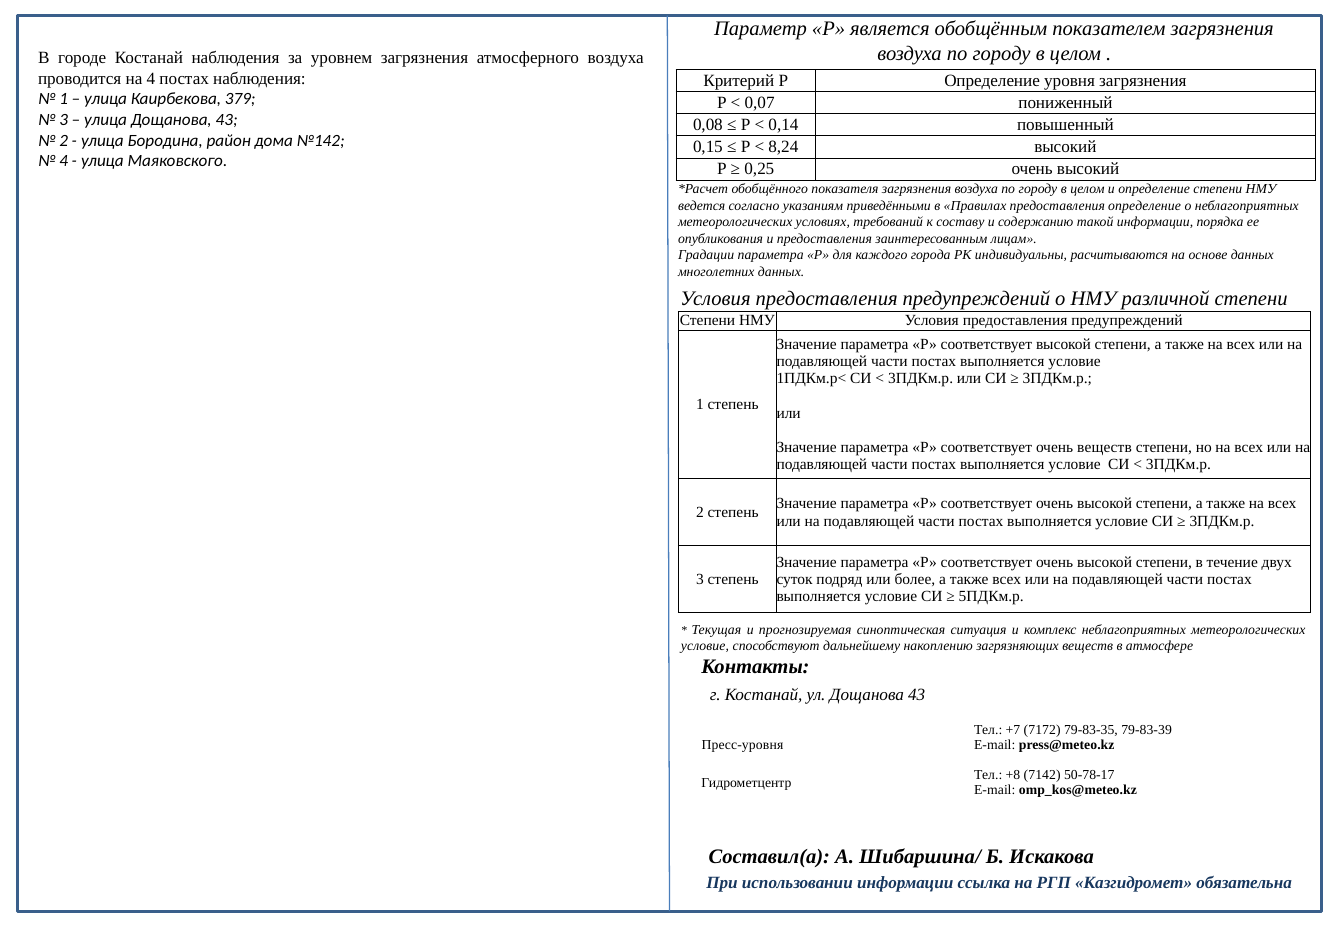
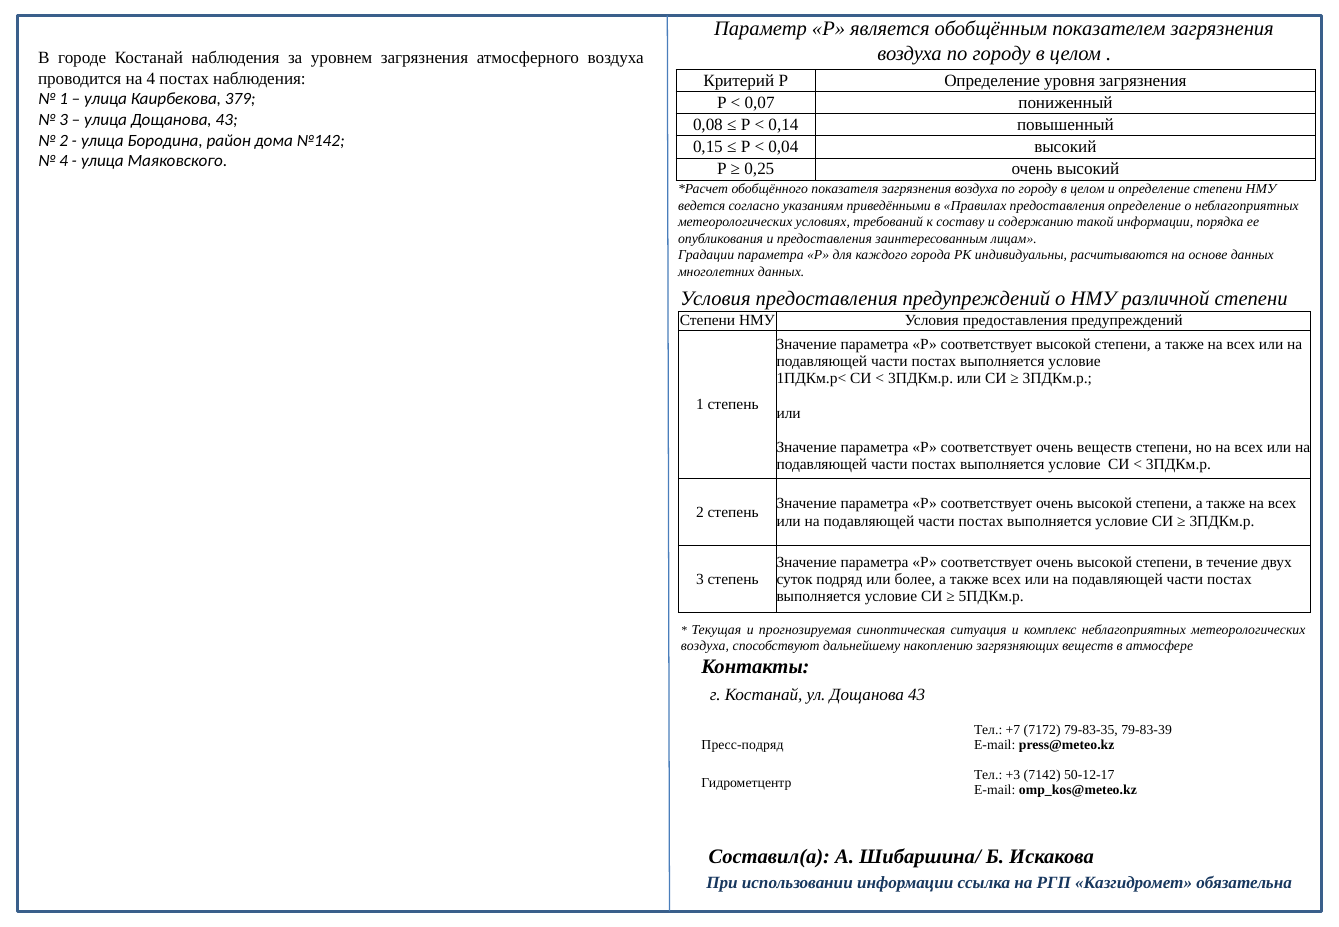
8,24: 8,24 -> 0,04 (783, 147)
условие: условие -> воздуха (705, 646)
Пресс-уровня: Пресс-уровня -> Пресс-подряд (743, 745)
+8: +8 -> +3 (1013, 775)
50-78-17: 50-78-17 -> 50-12-17 (1089, 775)
